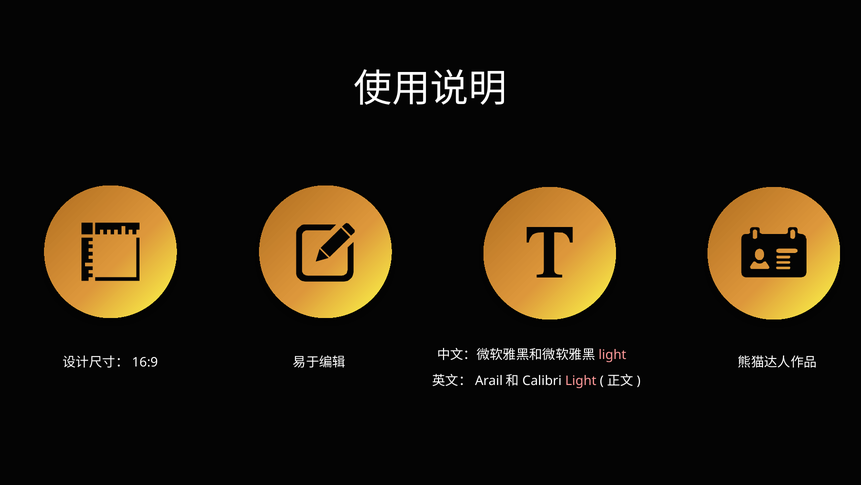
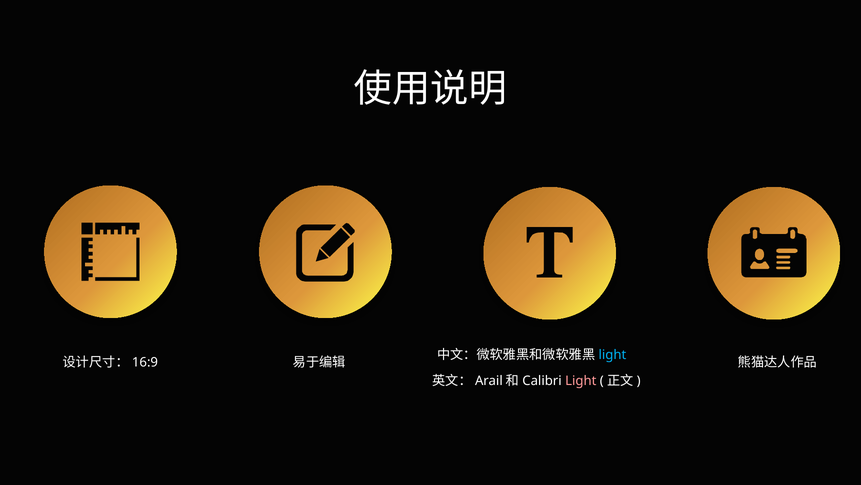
light colour: pink -> light blue (612, 355)
